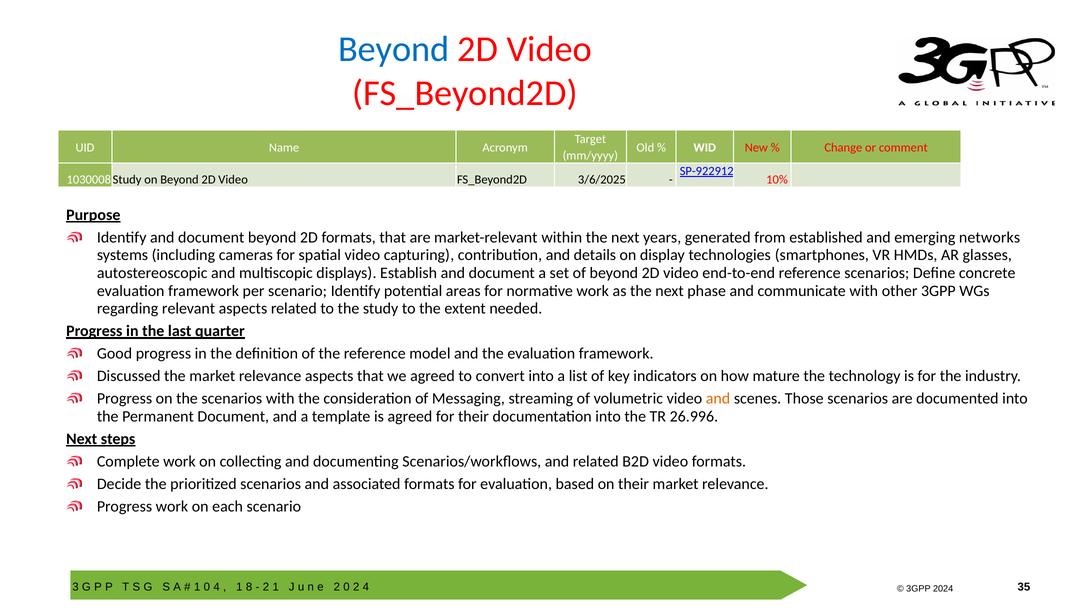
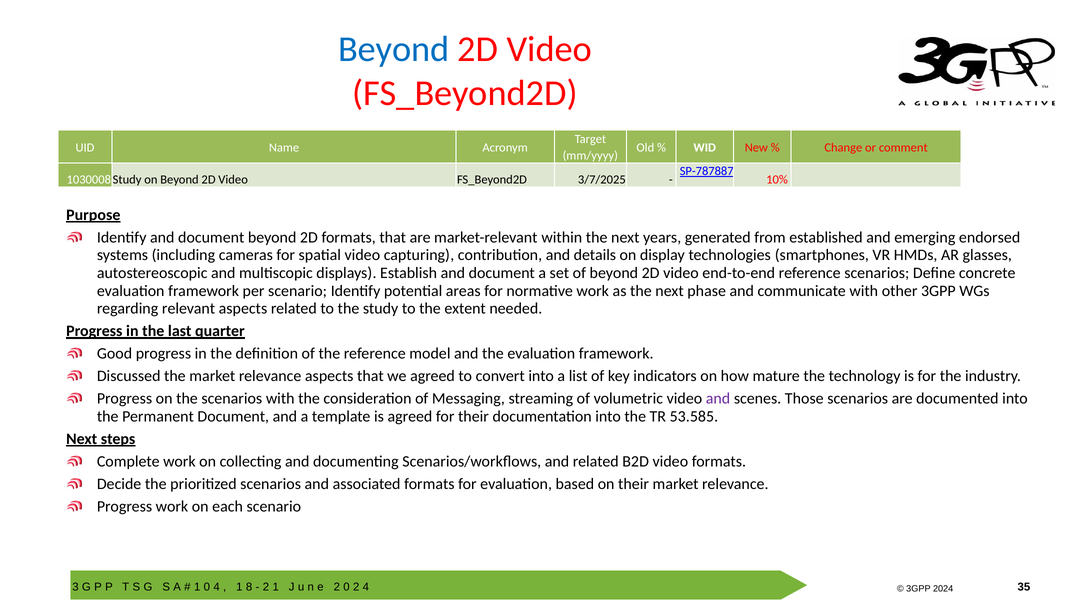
SP-922912: SP-922912 -> SP-787887 (707, 171)
3/6/2025: 3/6/2025 -> 3/7/2025 (602, 179)
networks: networks -> endorsed (990, 238)
and colour: orange -> purple (718, 399)
26.996: 26.996 -> 53.585 (694, 417)
